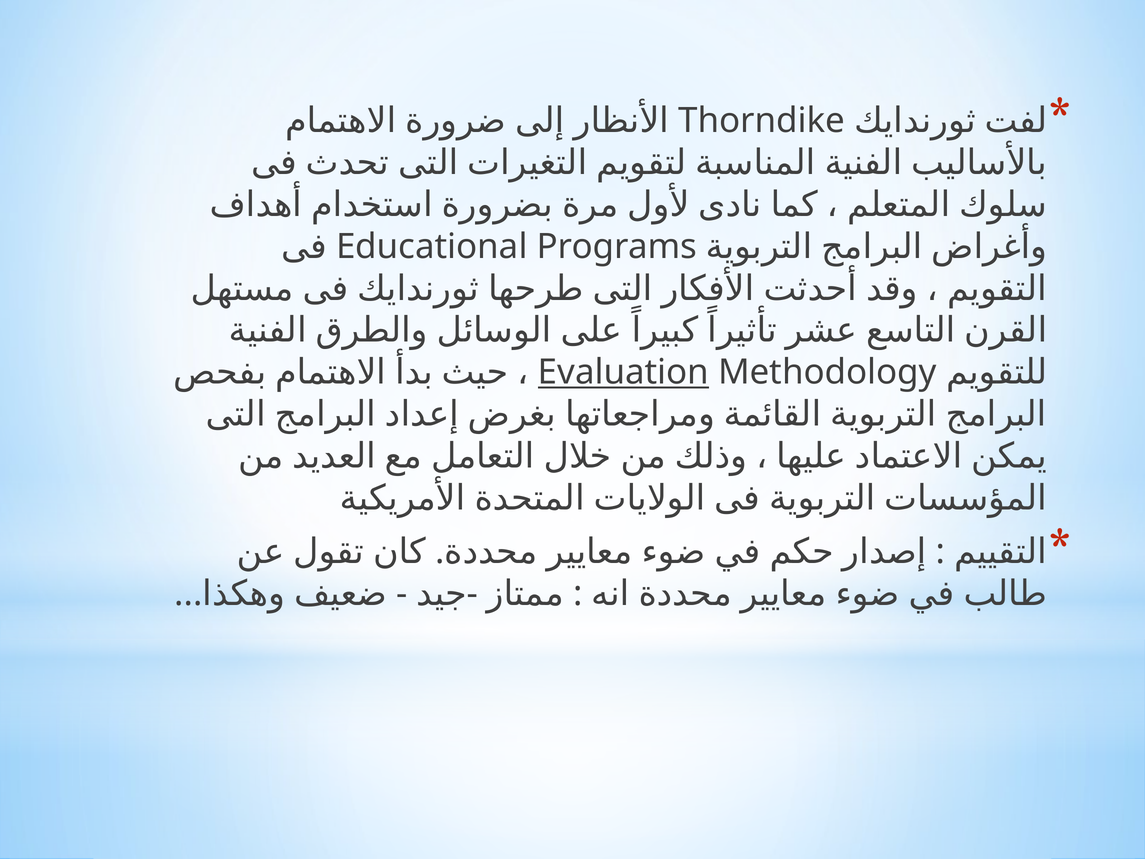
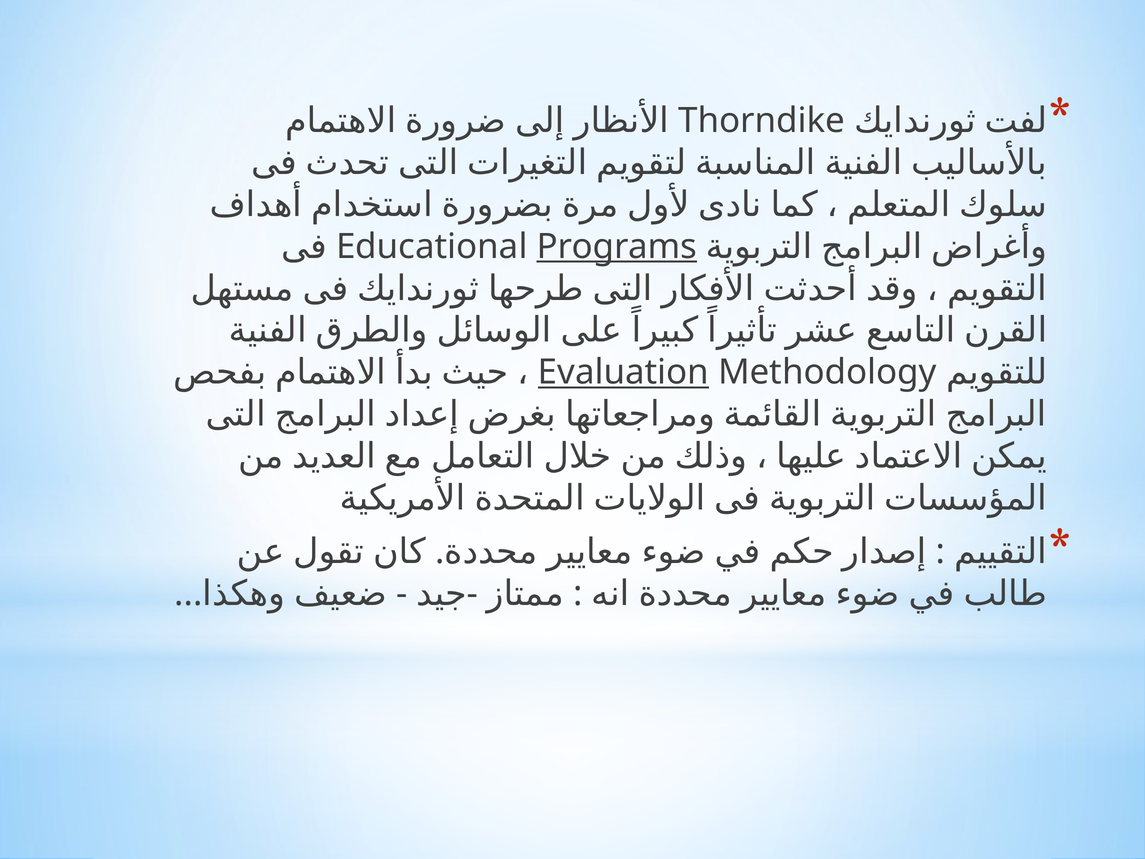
Programs underline: none -> present (617, 246)
